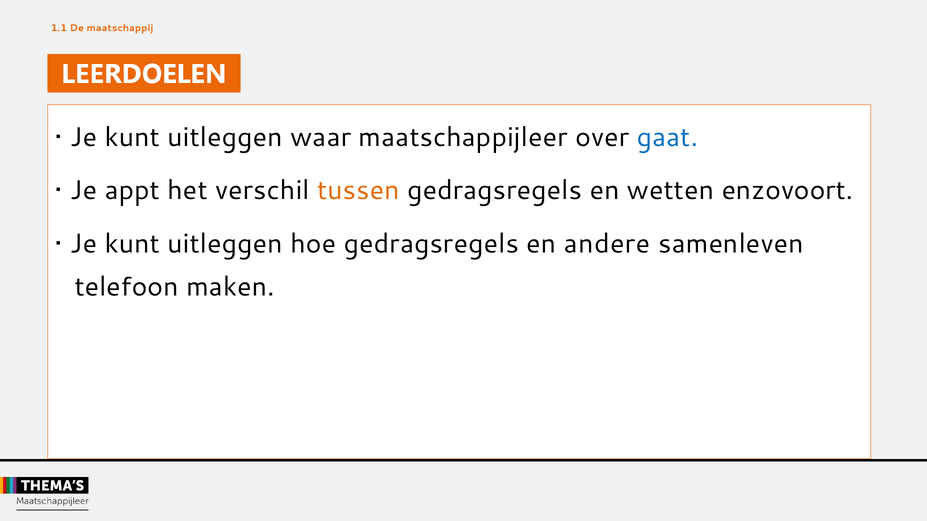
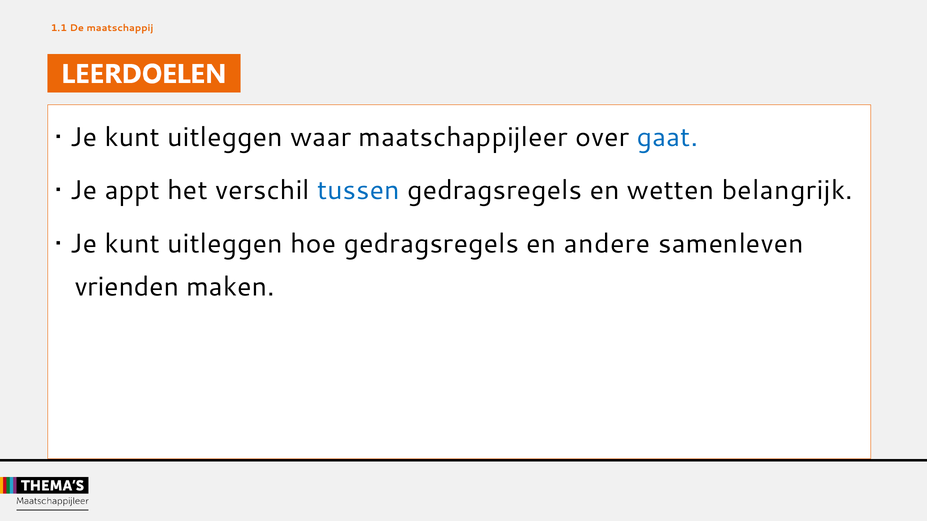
tussen colour: orange -> blue (358, 191)
enzovoort: enzovoort -> belangrijk (787, 191)
telefoon: telefoon -> vrienden (127, 287)
